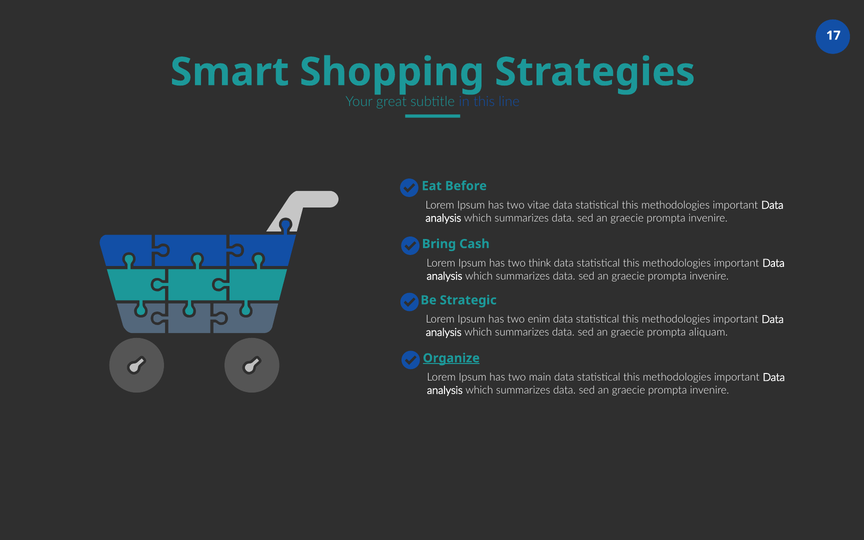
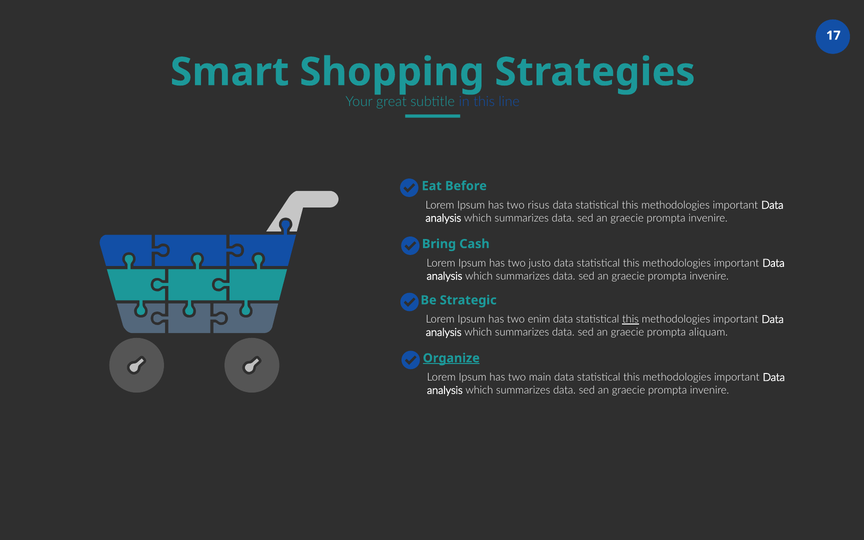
vitae: vitae -> risus (539, 205)
think: think -> justo (540, 263)
this underline: none -> present (630, 319)
